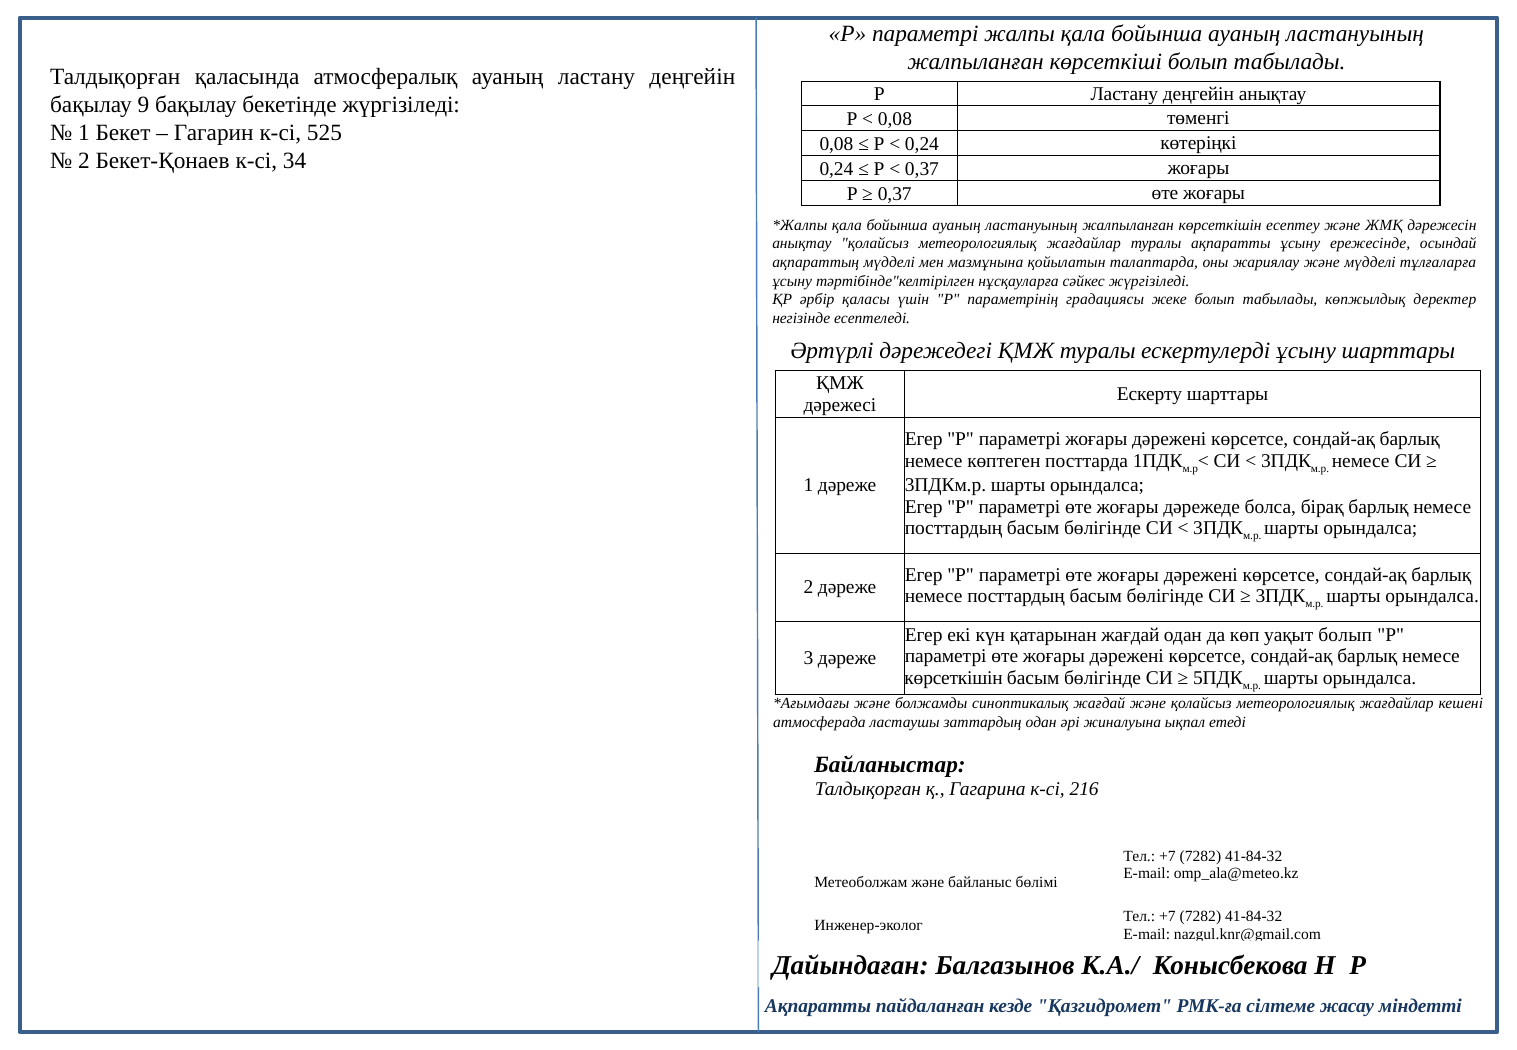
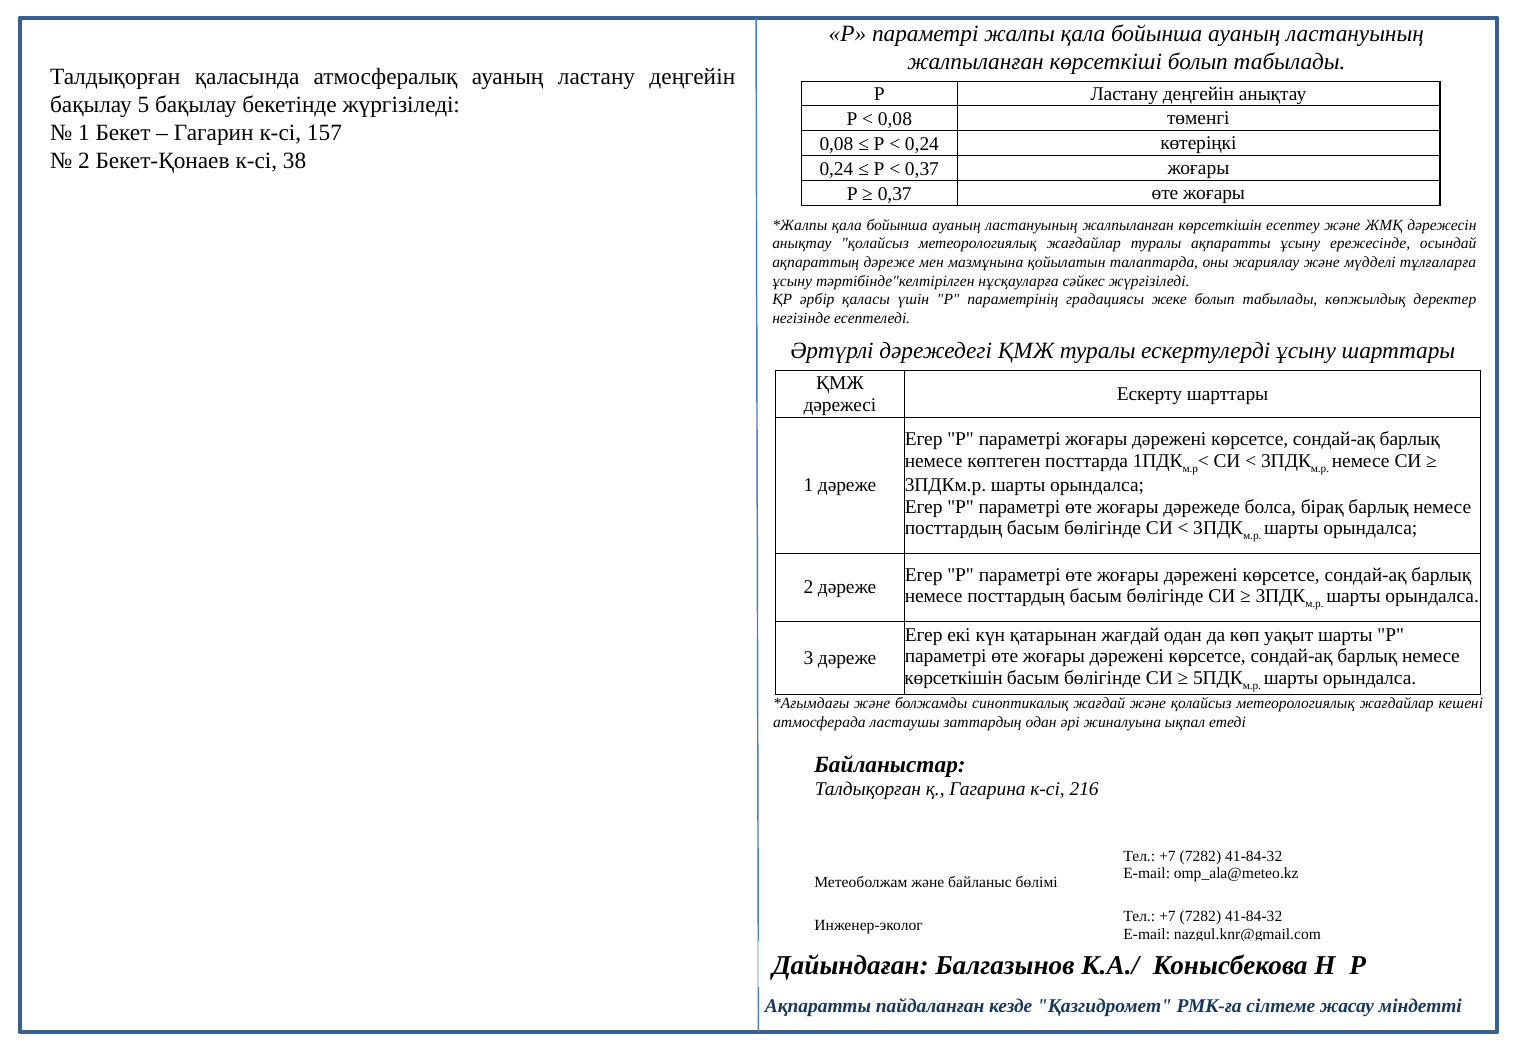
9: 9 -> 5 (143, 105)
525: 525 -> 157 (324, 133)
34: 34 -> 38 (295, 161)
ақпараттың мүдделі: мүдделі -> дәреже (889, 262)
уақыт болып: болып -> шарты (1345, 635)
